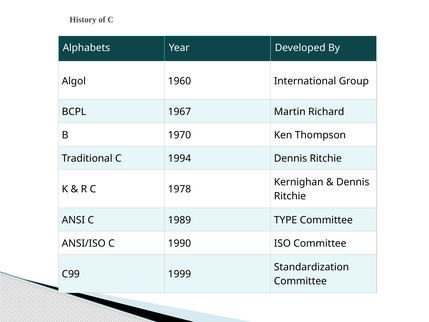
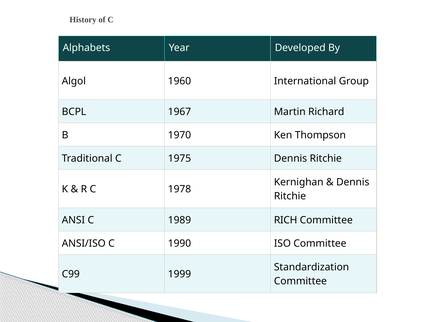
1994: 1994 -> 1975 (179, 158)
TYPE: TYPE -> RICH (286, 220)
